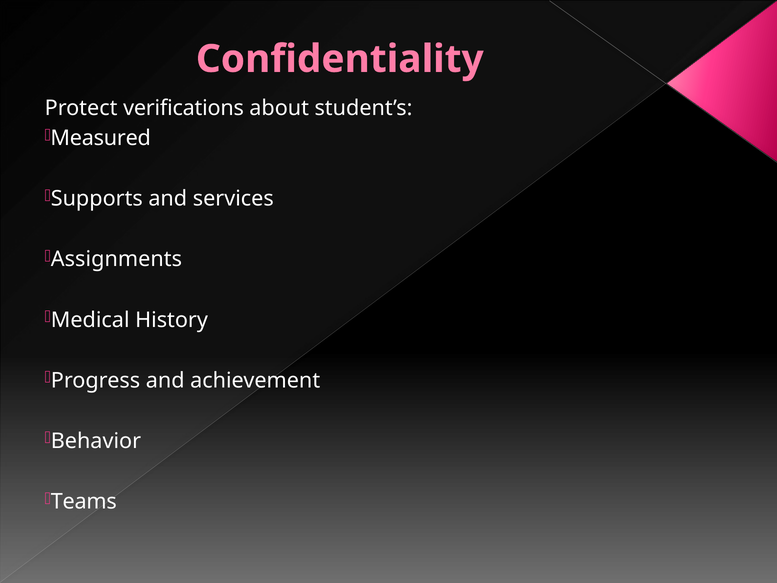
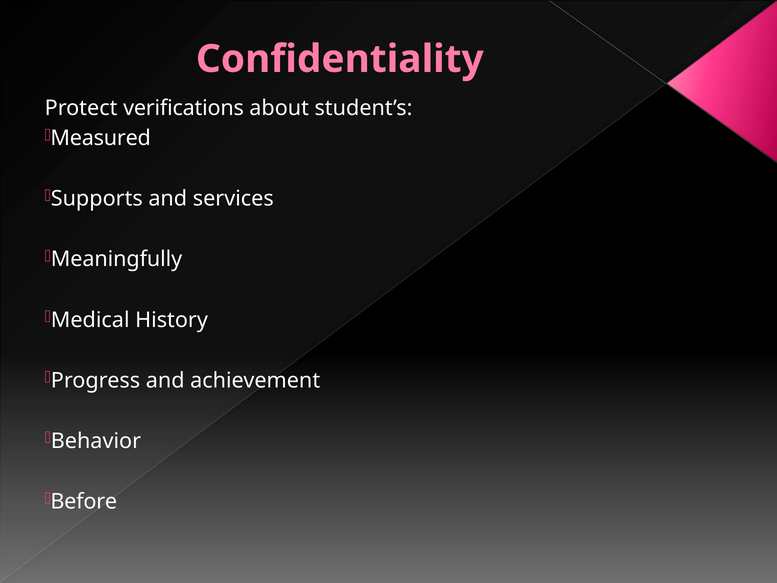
Assignments: Assignments -> Meaningfully (117, 259)
Teams: Teams -> Before (84, 501)
